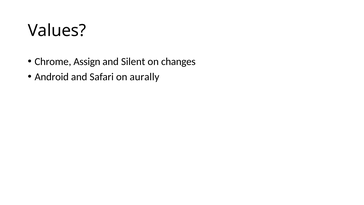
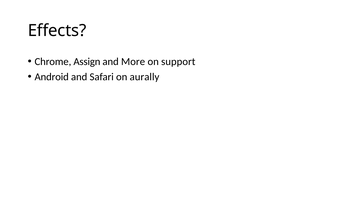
Values: Values -> Effects (57, 31)
Silent: Silent -> More (133, 62)
changes: changes -> support (178, 62)
